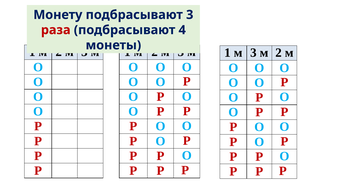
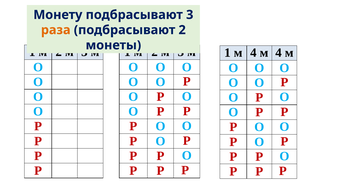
раза colour: red -> orange (56, 30)
подбрасывают 4: 4 -> 2 (182, 30)
1 м 3: 3 -> 4 (253, 53)
2: 2 -> 4 (279, 53)
